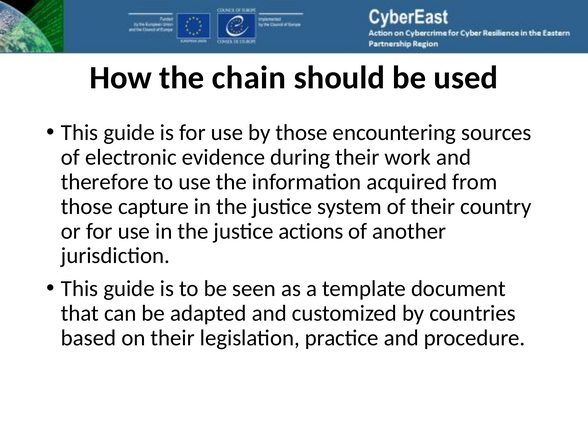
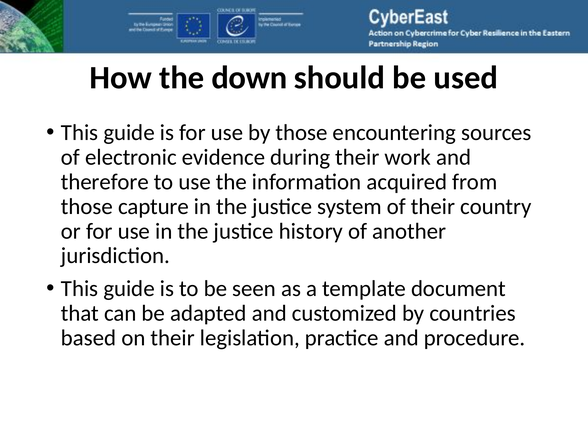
chain: chain -> down (249, 78)
actions: actions -> history (311, 231)
